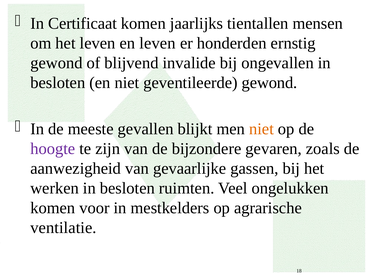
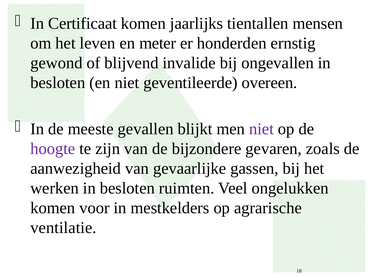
en leven: leven -> meter (158, 43)
geventileerde gewond: gewond -> overeen (270, 83)
niet colour: orange -> purple (261, 129)
